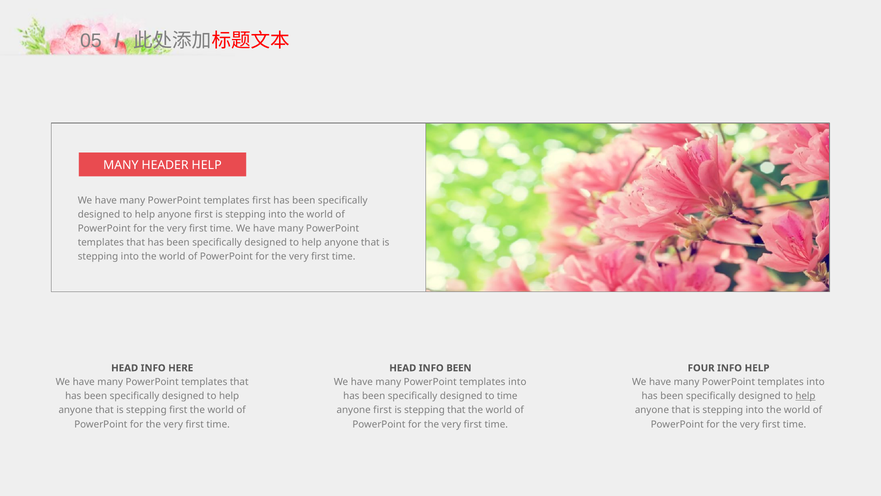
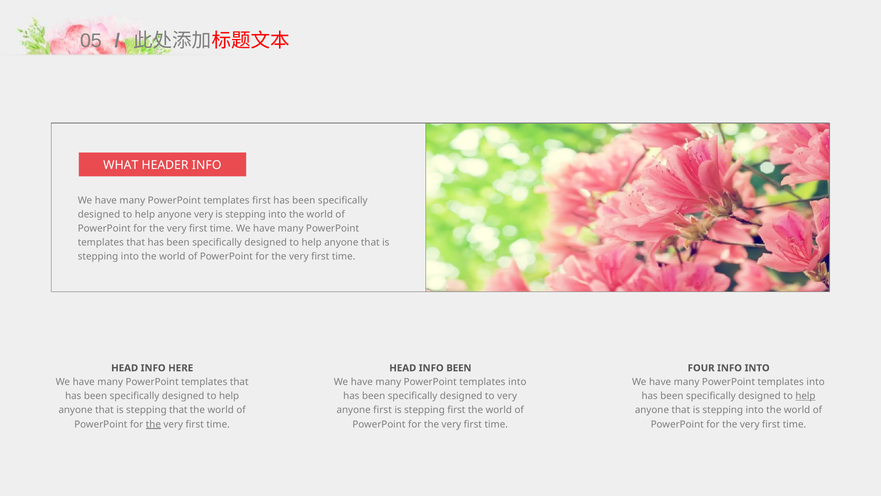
MANY: MANY -> WHAT (121, 165)
HEADER HELP: HELP -> INFO (207, 165)
help anyone first: first -> very (204, 214)
INFO HELP: HELP -> INTO (757, 368)
to time: time -> very (507, 396)
stepping first: first -> that (178, 410)
stepping that: that -> first (456, 410)
the underline: none -> present (153, 424)
